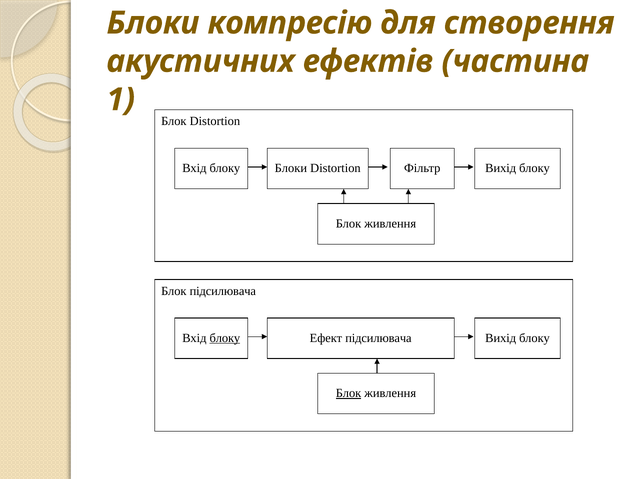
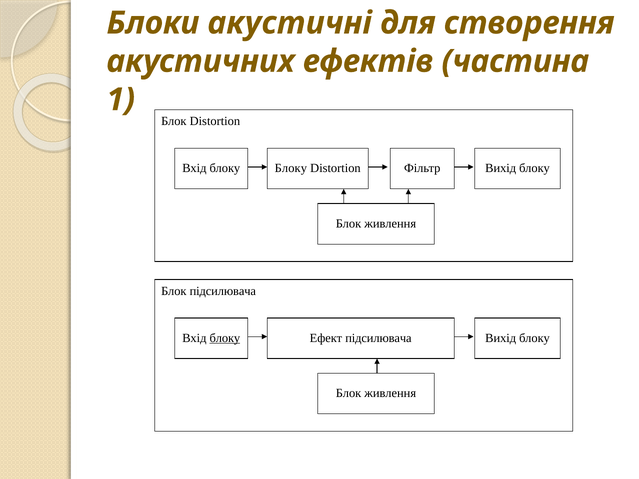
компресію: компресію -> акустичні (290, 23)
блоку Блоки: Блоки -> Блоку (291, 168)
Блок underline: present -> none (348, 393)
